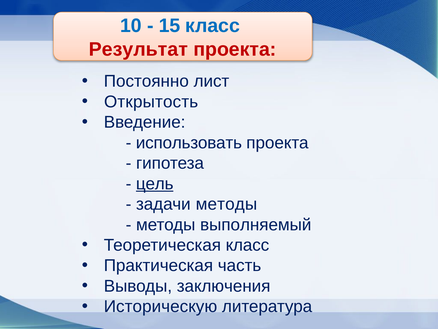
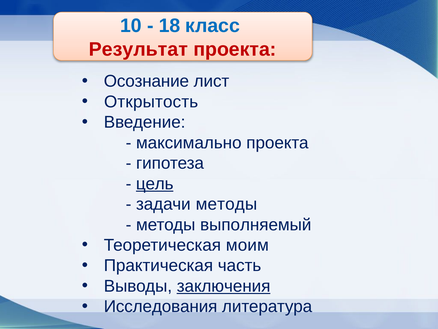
15: 15 -> 18 (169, 26)
Постоянно: Постоянно -> Осознание (146, 81)
использовать: использовать -> максимально (189, 143)
Теоретическая класс: класс -> моим (247, 245)
заключения underline: none -> present (224, 286)
Историческую: Историческую -> Исследования (161, 306)
